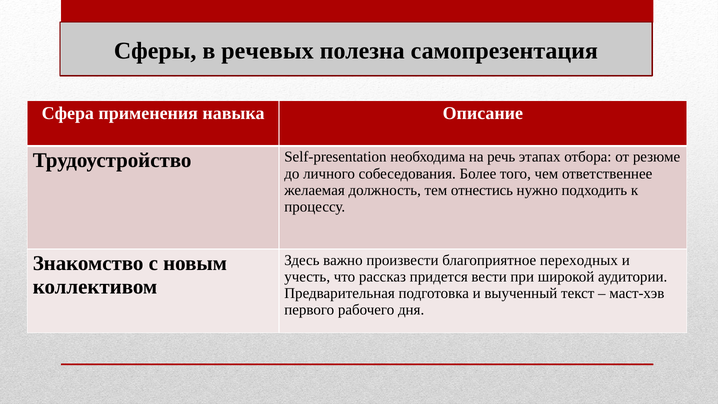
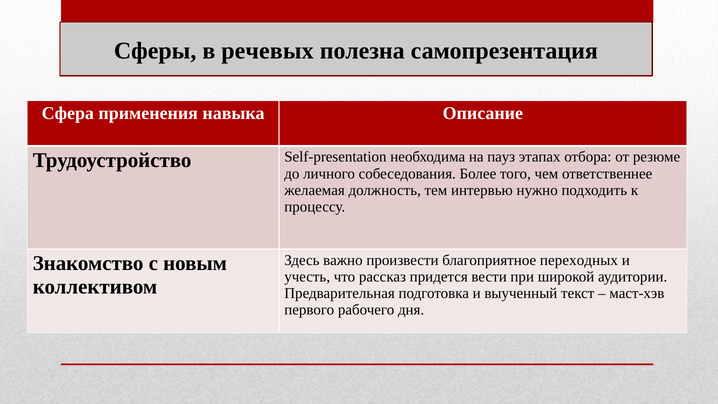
речь: речь -> пауз (501, 157)
отнестись: отнестись -> интервью (482, 190)
